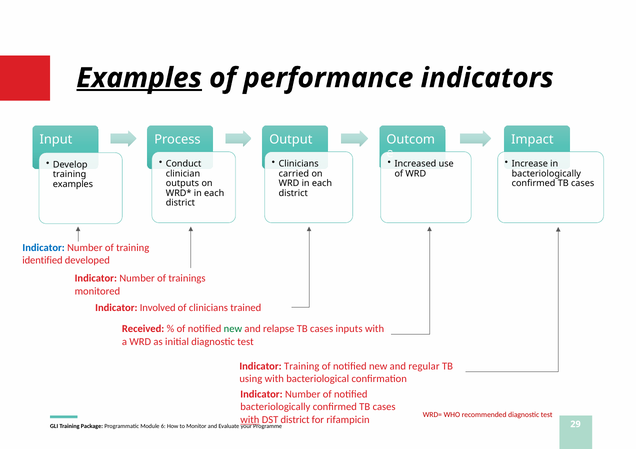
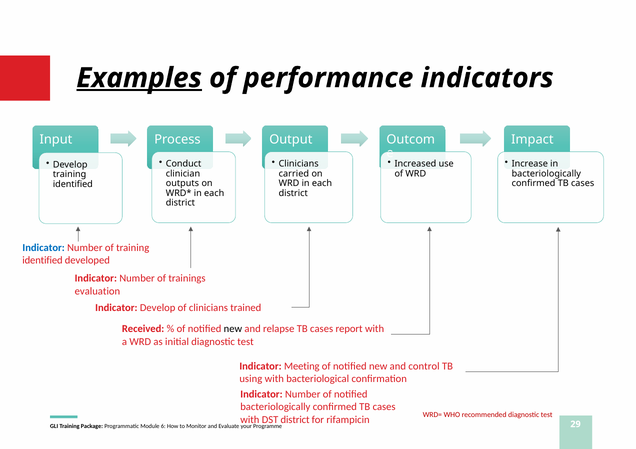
examples: examples -> identified (73, 184)
monitored: monitored -> evaluation (97, 291)
Indicator Involved: Involved -> Develop (158, 308)
new colour: green -> black (233, 329)
inputs: inputs -> report (349, 329)
Indicator Training: Training -> Meeting (302, 366)
regular: regular -> control (424, 366)
with underline: present -> none (250, 419)
